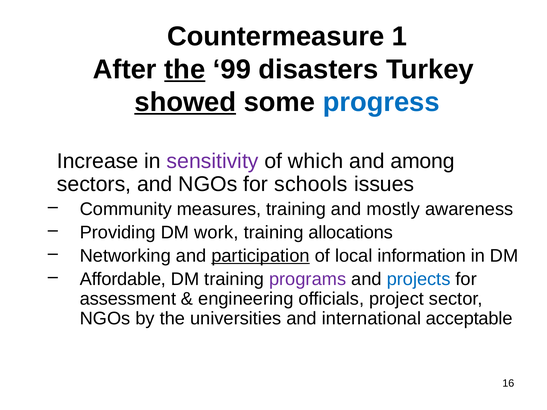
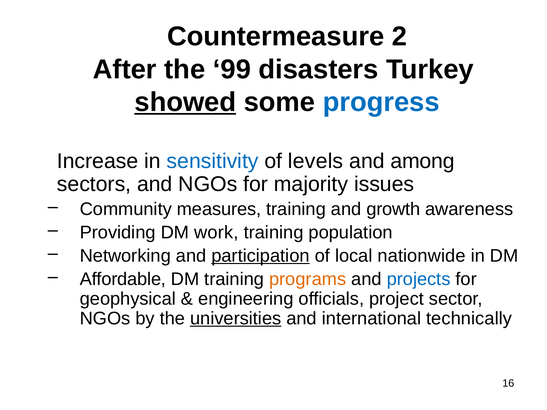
1: 1 -> 2 (399, 37)
the underline: present -> none (185, 69)
sensitivity colour: purple -> blue (213, 161)
which: which -> levels (316, 161)
schools: schools -> majority (311, 184)
mostly: mostly -> growth (393, 209)
allocations: allocations -> population (351, 233)
information: information -> nationwide (422, 256)
programs colour: purple -> orange (308, 279)
assessment: assessment -> geophysical (128, 299)
universities underline: none -> present (236, 319)
acceptable: acceptable -> technically (469, 319)
